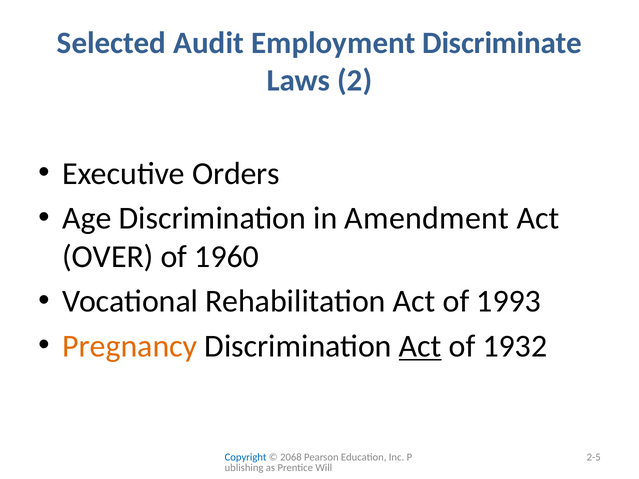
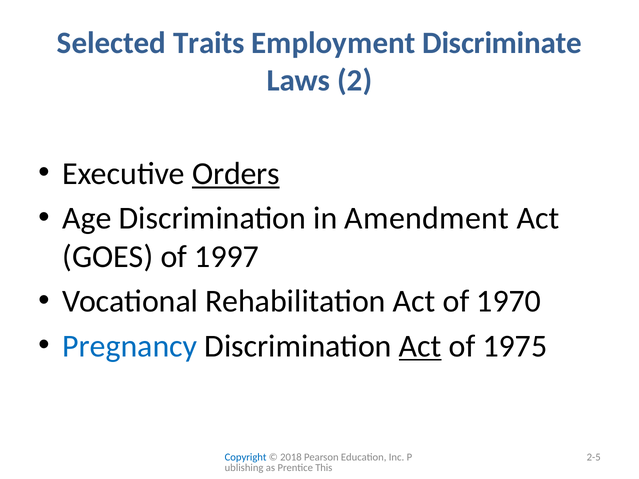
Audit: Audit -> Traits (209, 43)
Orders underline: none -> present (236, 174)
OVER: OVER -> GOES (108, 257)
1960: 1960 -> 1997 (227, 257)
1993: 1993 -> 1970 (509, 302)
Pregnancy colour: orange -> blue (130, 346)
1932: 1932 -> 1975 (515, 346)
2068: 2068 -> 2018 (291, 458)
Will: Will -> This (324, 468)
